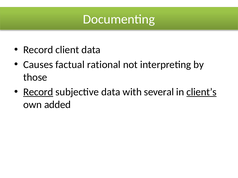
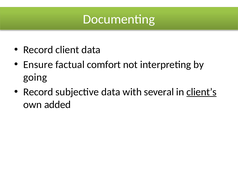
Causes: Causes -> Ensure (38, 65)
rational: rational -> comfort (104, 65)
those: those -> going (35, 77)
Record underline: present -> none (38, 92)
